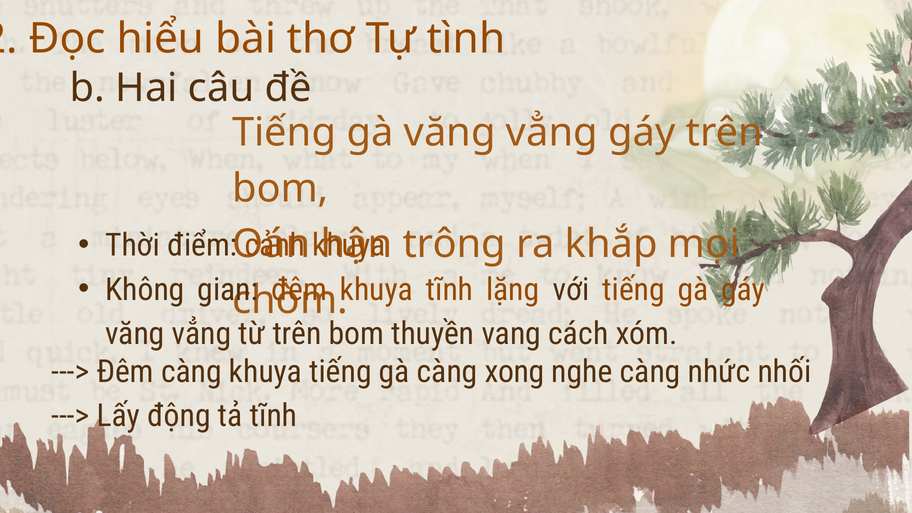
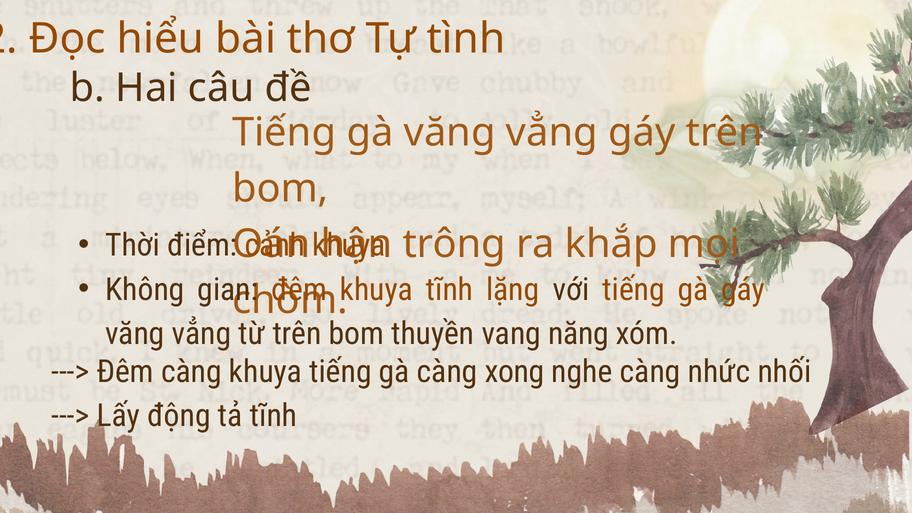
cách: cách -> năng (578, 334)
